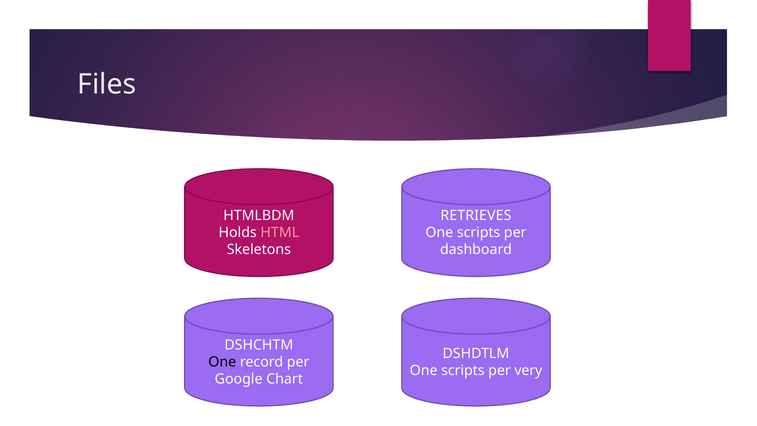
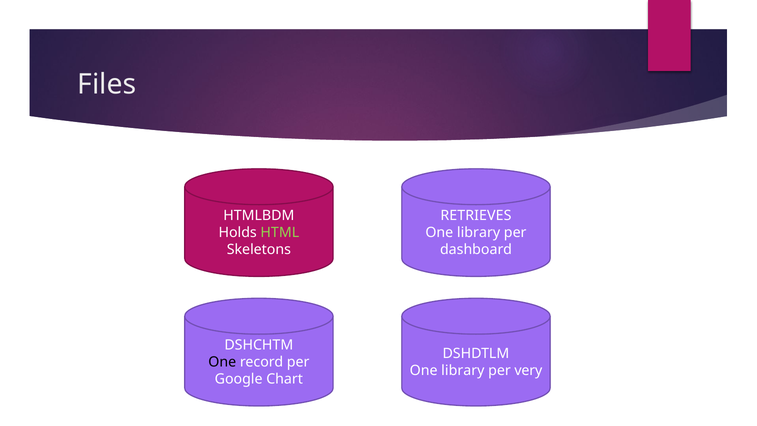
HTML colour: pink -> light green (280, 232)
scripts: scripts -> library (479, 232)
scripts: scripts -> library (463, 370)
